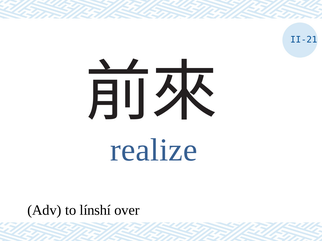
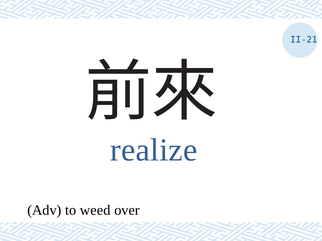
línshí: línshí -> weed (95, 211)
